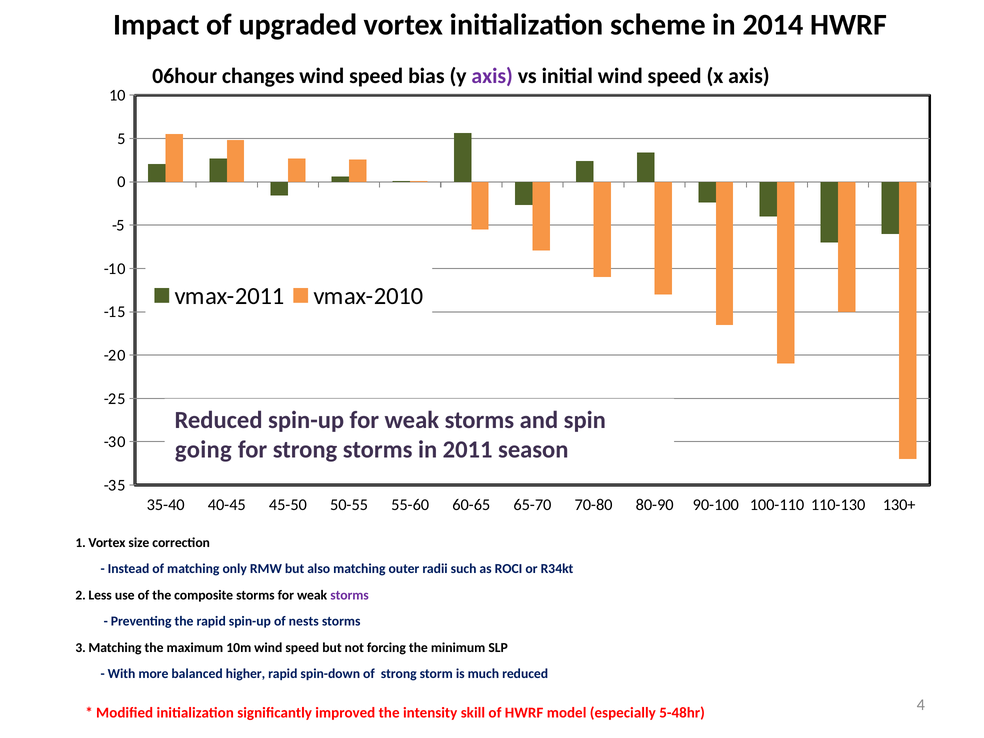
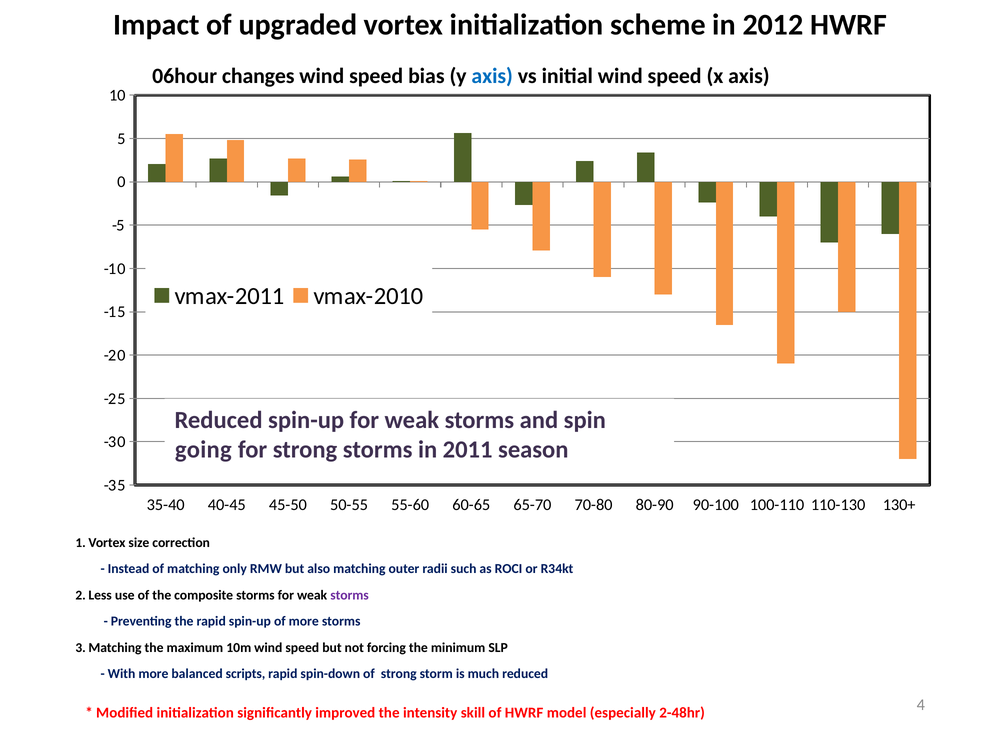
2014: 2014 -> 2012 (773, 25)
axis colour: purple -> blue (492, 76)
of nests: nests -> more (304, 621)
higher: higher -> scripts (245, 674)
5-48hr: 5-48hr -> 2-48hr (682, 713)
